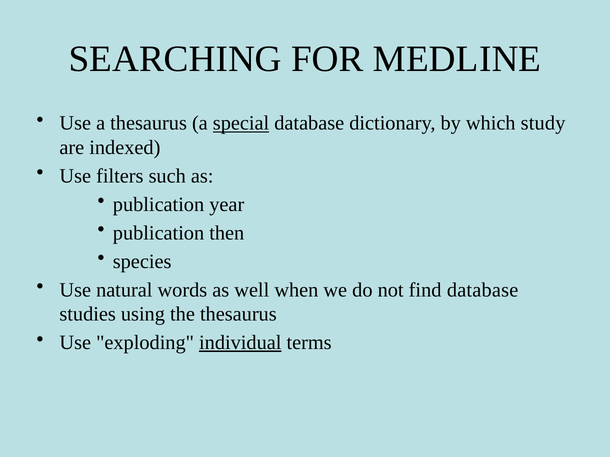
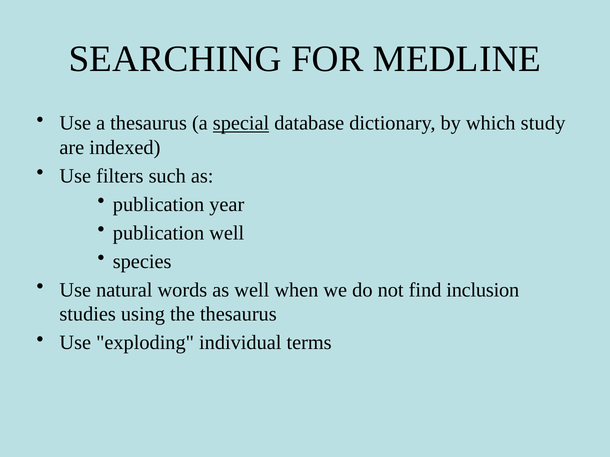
publication then: then -> well (227, 233)
find database: database -> inclusion (483, 290)
individual underline: present -> none (240, 343)
